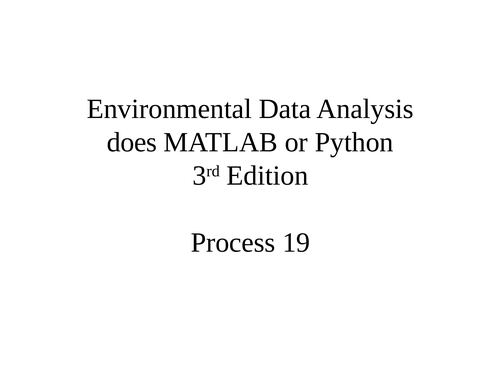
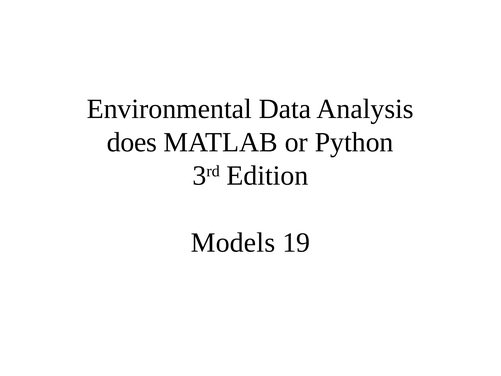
Process: Process -> Models (233, 242)
